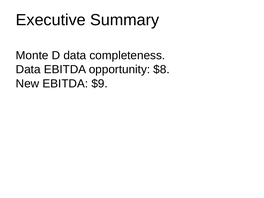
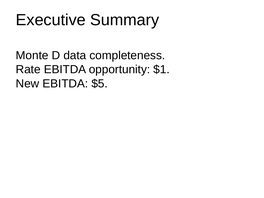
Data: Data -> Rate (28, 69)
$8: $8 -> $1 (162, 69)
$9: $9 -> $5 (100, 84)
